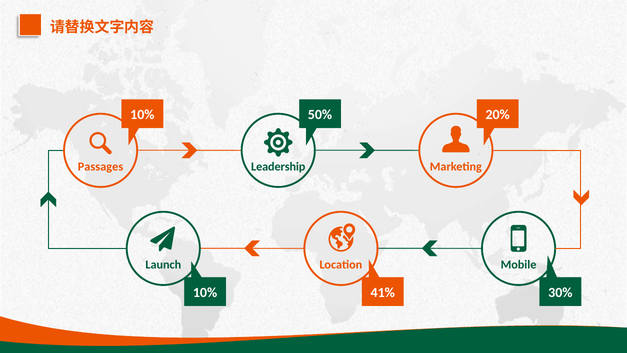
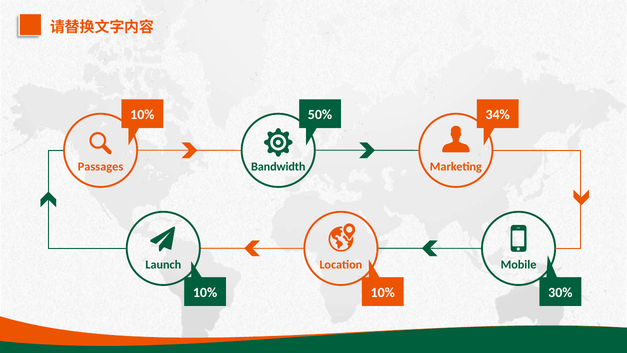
20%: 20% -> 34% (498, 115)
Leadership: Leadership -> Bandwidth (278, 166)
10% 41%: 41% -> 10% (383, 292)
